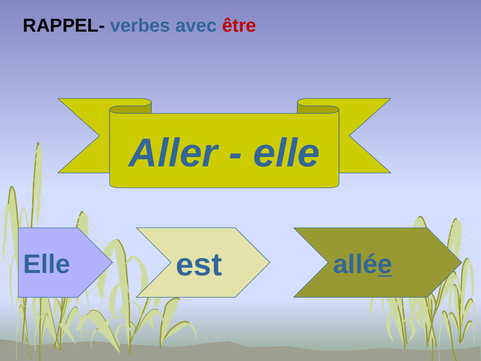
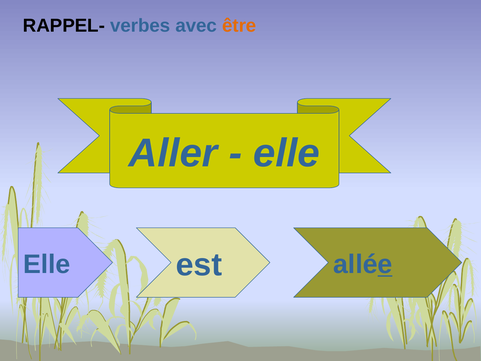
être colour: red -> orange (239, 25)
